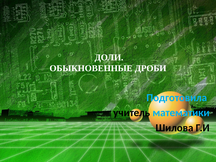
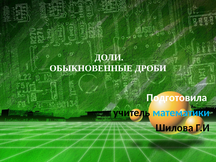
Подготовила colour: light blue -> white (177, 98)
